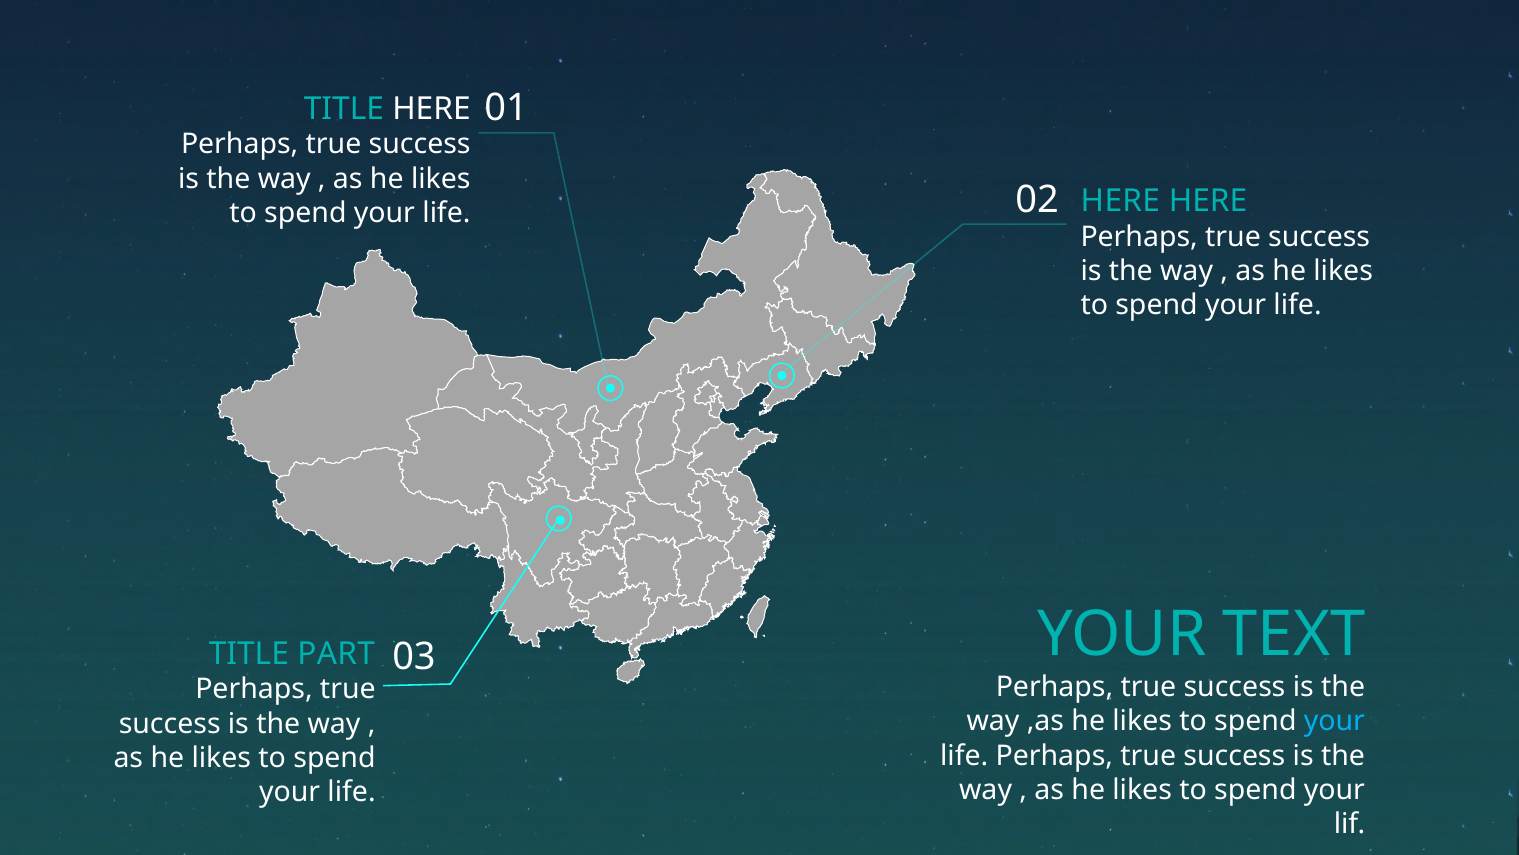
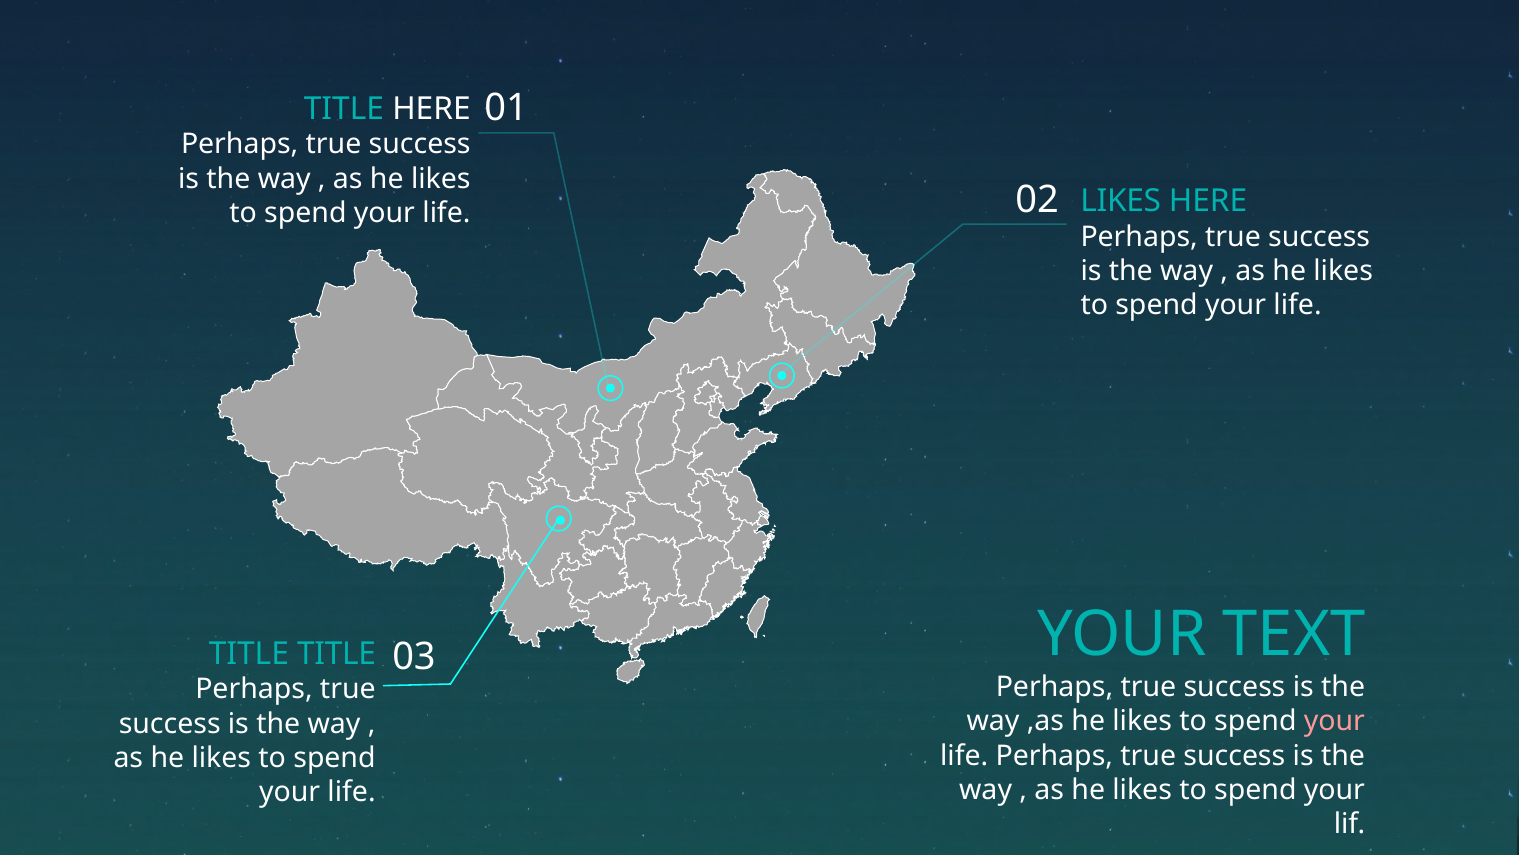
life HERE: HERE -> LIKES (1121, 201)
TITLE PART: PART -> TITLE (337, 653)
your colour: light blue -> pink (1334, 721)
